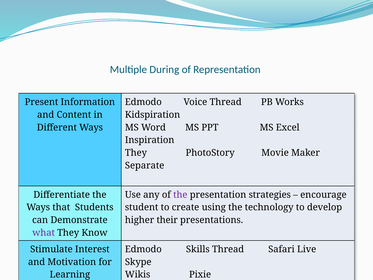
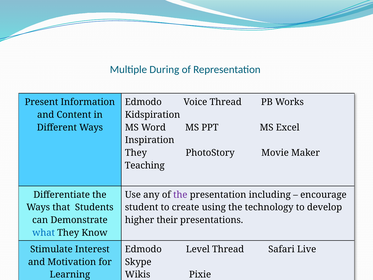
Separate: Separate -> Teaching (145, 165)
strategies: strategies -> including (270, 195)
what colour: purple -> blue (44, 233)
Skills: Skills -> Level (198, 249)
